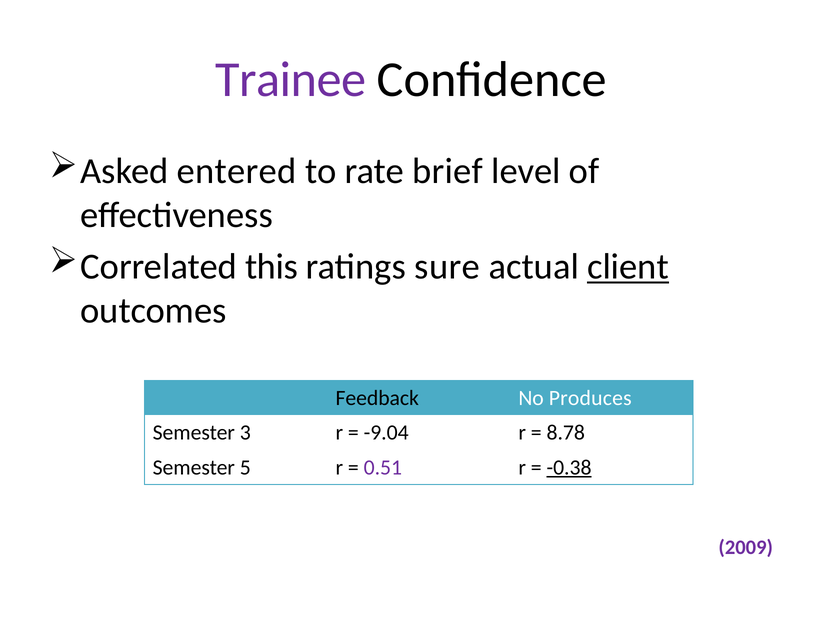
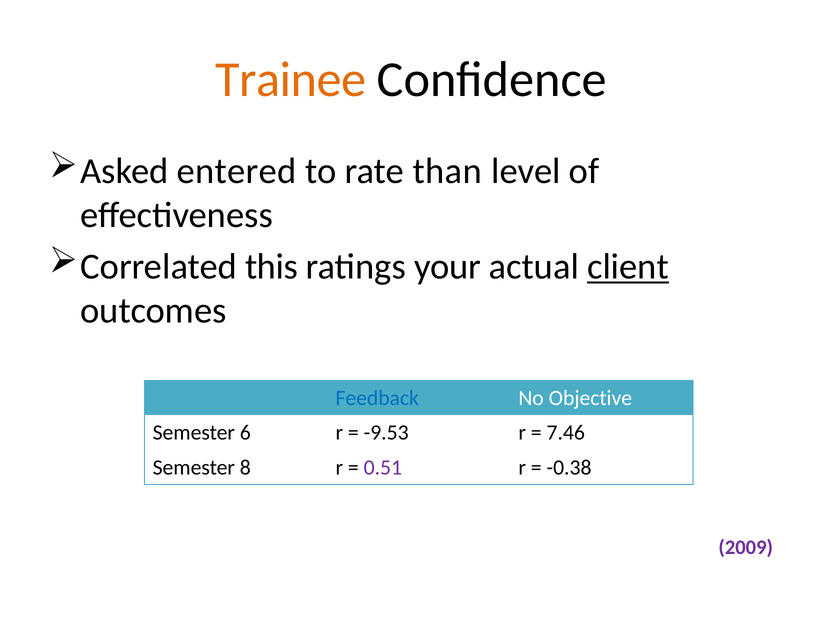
Trainee colour: purple -> orange (291, 80)
brief: brief -> than (447, 171)
sure: sure -> your (447, 266)
Feedback colour: black -> blue (377, 398)
Produces: Produces -> Objective (590, 398)
3: 3 -> 6 (245, 432)
-9.04: -9.04 -> -9.53 (386, 432)
8.78: 8.78 -> 7.46 (566, 432)
5: 5 -> 8 (245, 467)
-0.38 underline: present -> none (569, 467)
